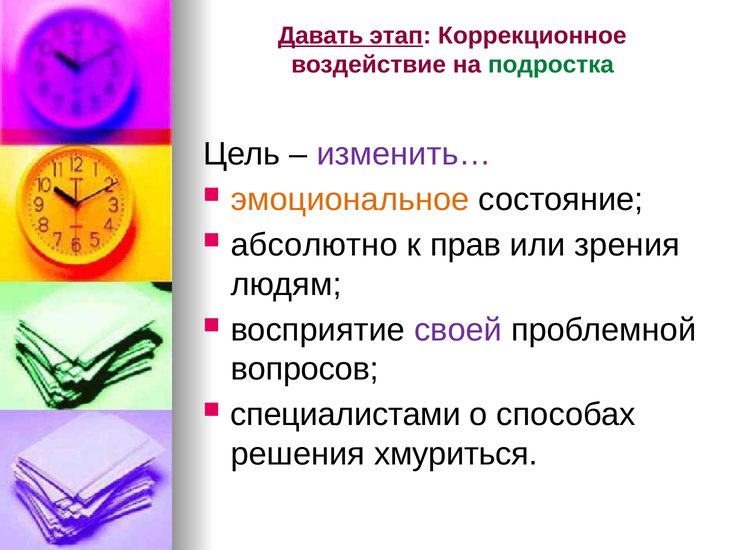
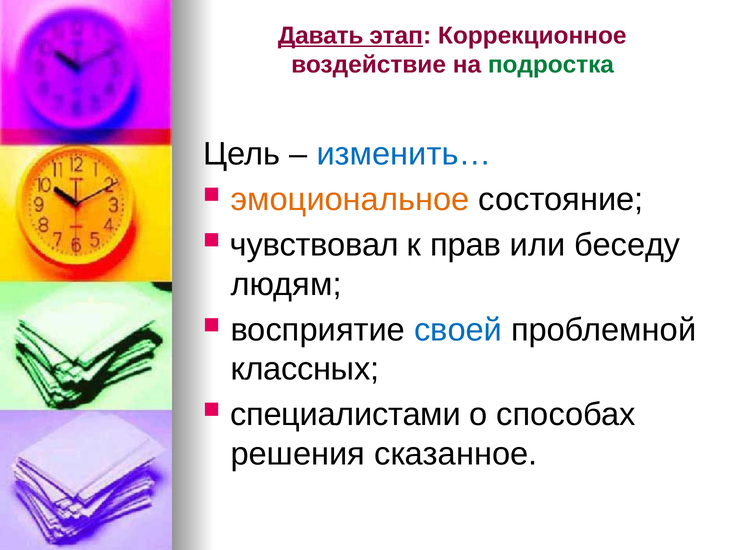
изменить… colour: purple -> blue (404, 154)
абсолютно: абсолютно -> чувствовал (314, 245)
зрения: зрения -> беседу (627, 245)
своей colour: purple -> blue (458, 330)
вопросов: вопросов -> классных (305, 369)
хмуриться: хмуриться -> сказанное (456, 454)
